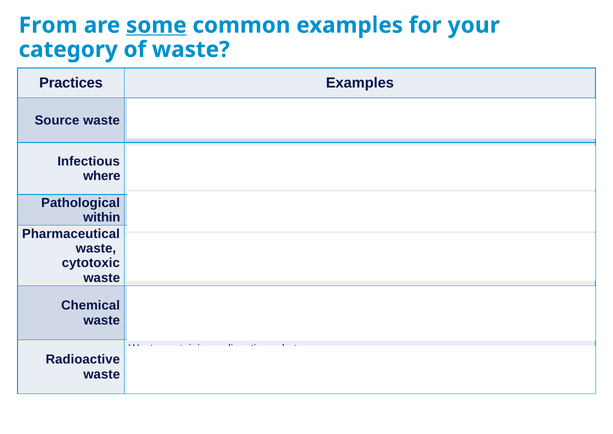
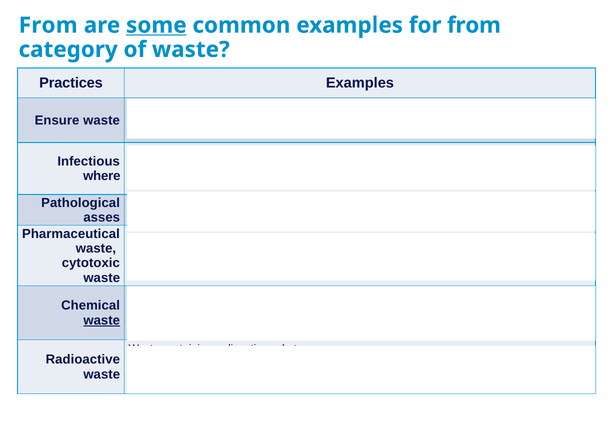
for your: your -> from (474, 25)
Source: Source -> Ensure (57, 120)
within: within -> asses (102, 217)
waste underline: none -> present (102, 320)
